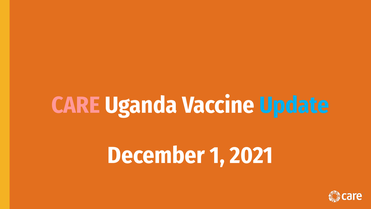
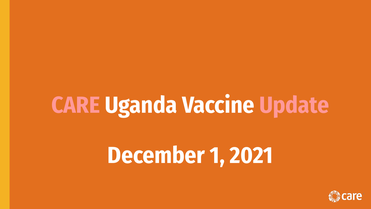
Update colour: light blue -> pink (294, 105)
